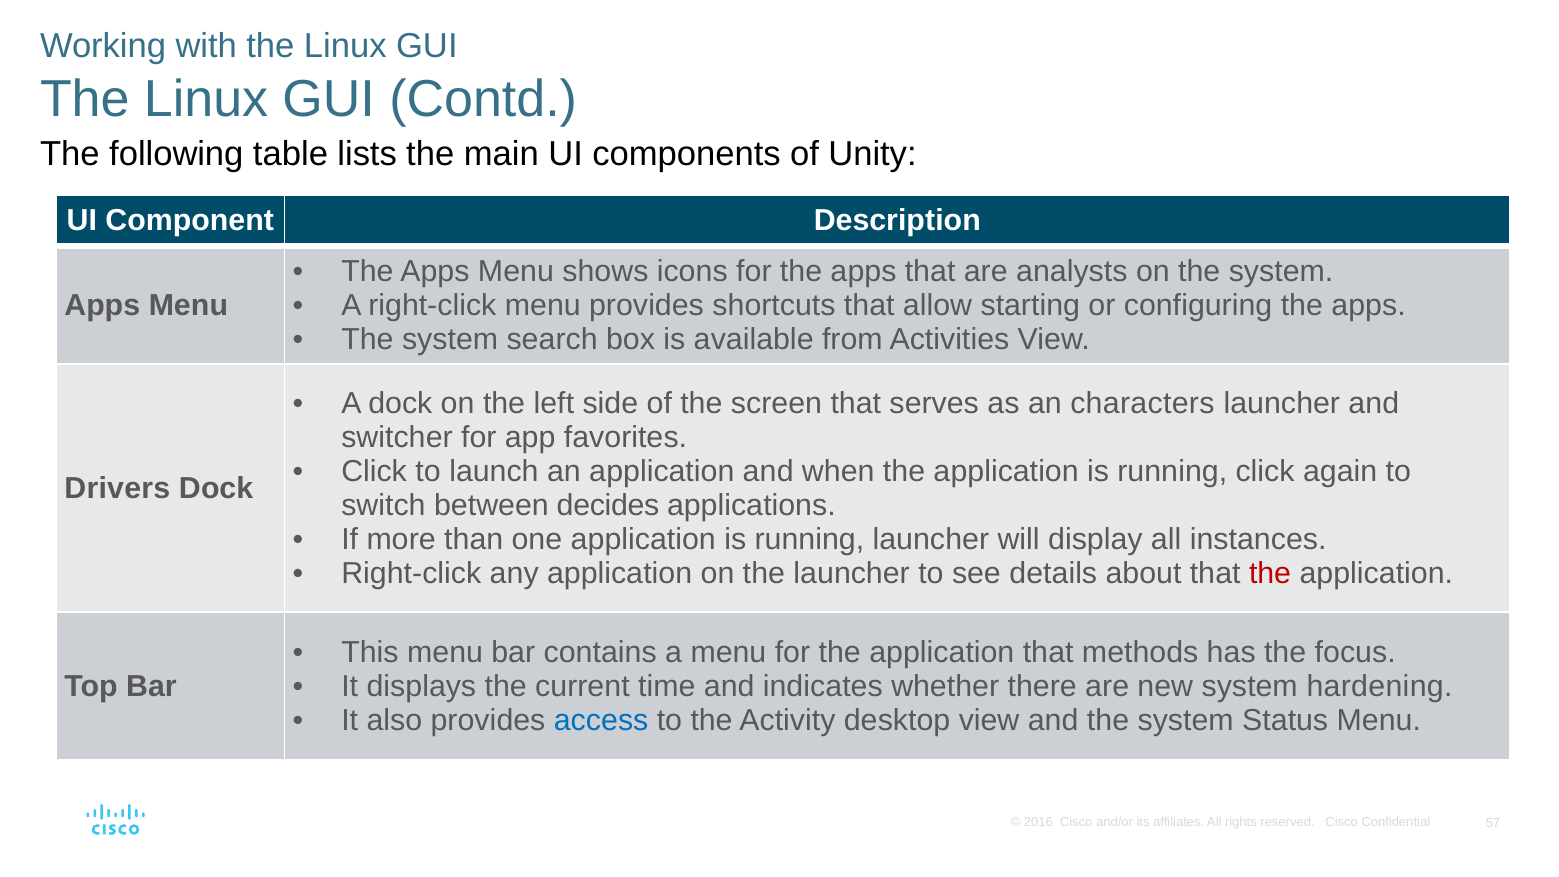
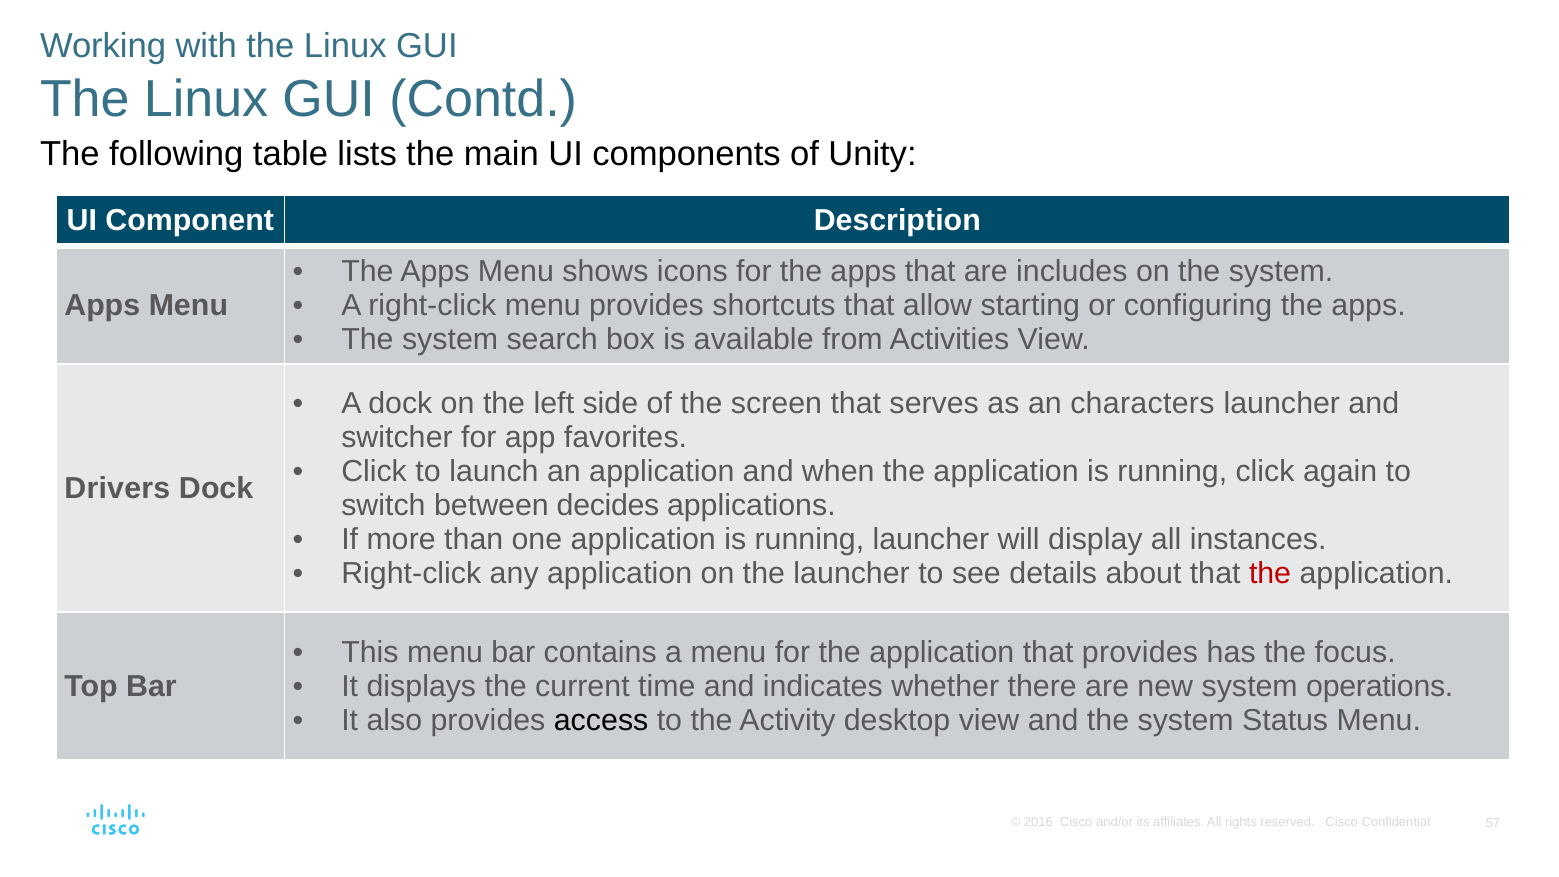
analysts: analysts -> includes (1072, 271)
that methods: methods -> provides (1140, 652)
hardening: hardening -> operations (1380, 686)
access colour: blue -> black (601, 720)
